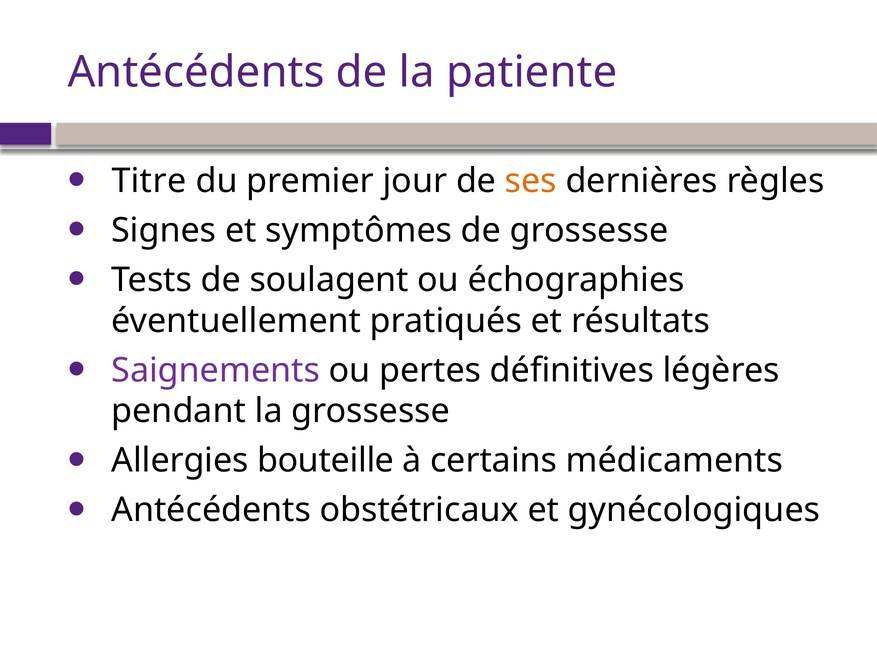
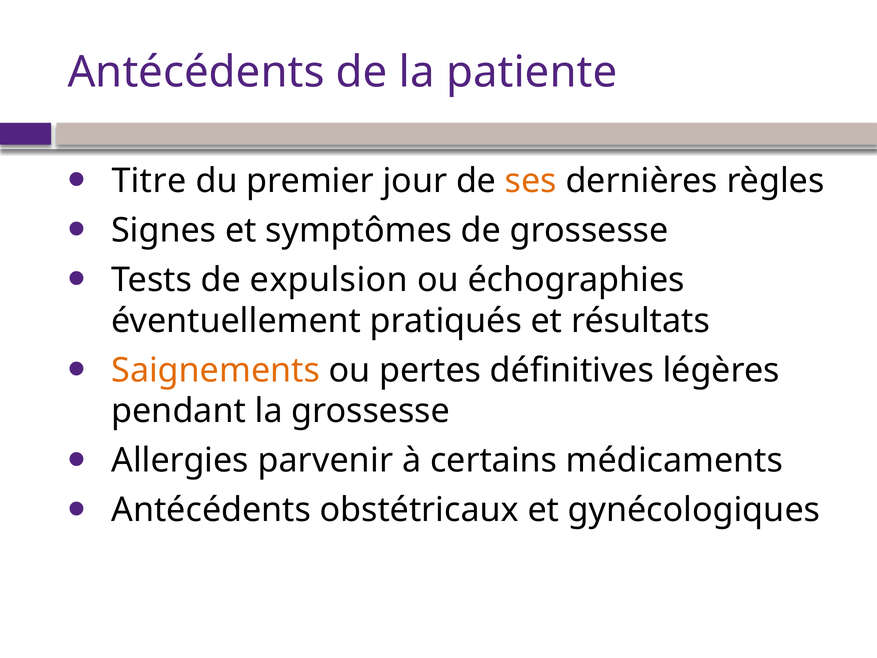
soulagent: soulagent -> expulsion (329, 280)
Saignements colour: purple -> orange (216, 370)
bouteille: bouteille -> parvenir (325, 461)
